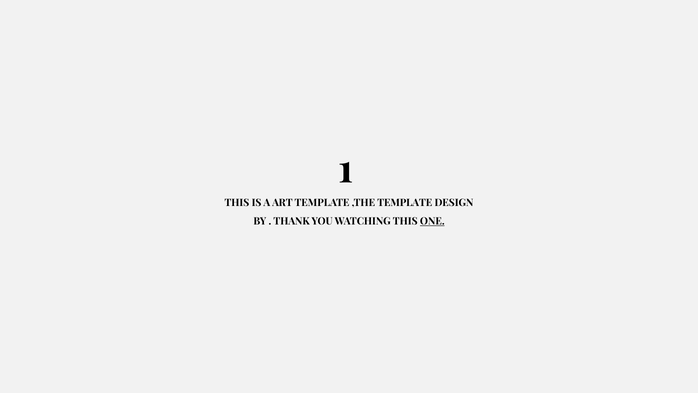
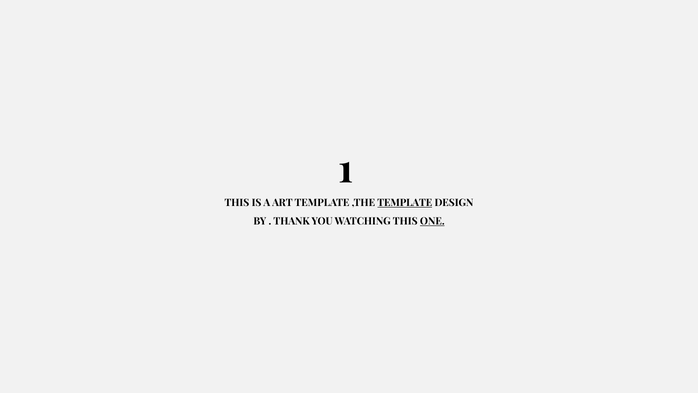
TEMPLATE underline: none -> present (405, 203)
